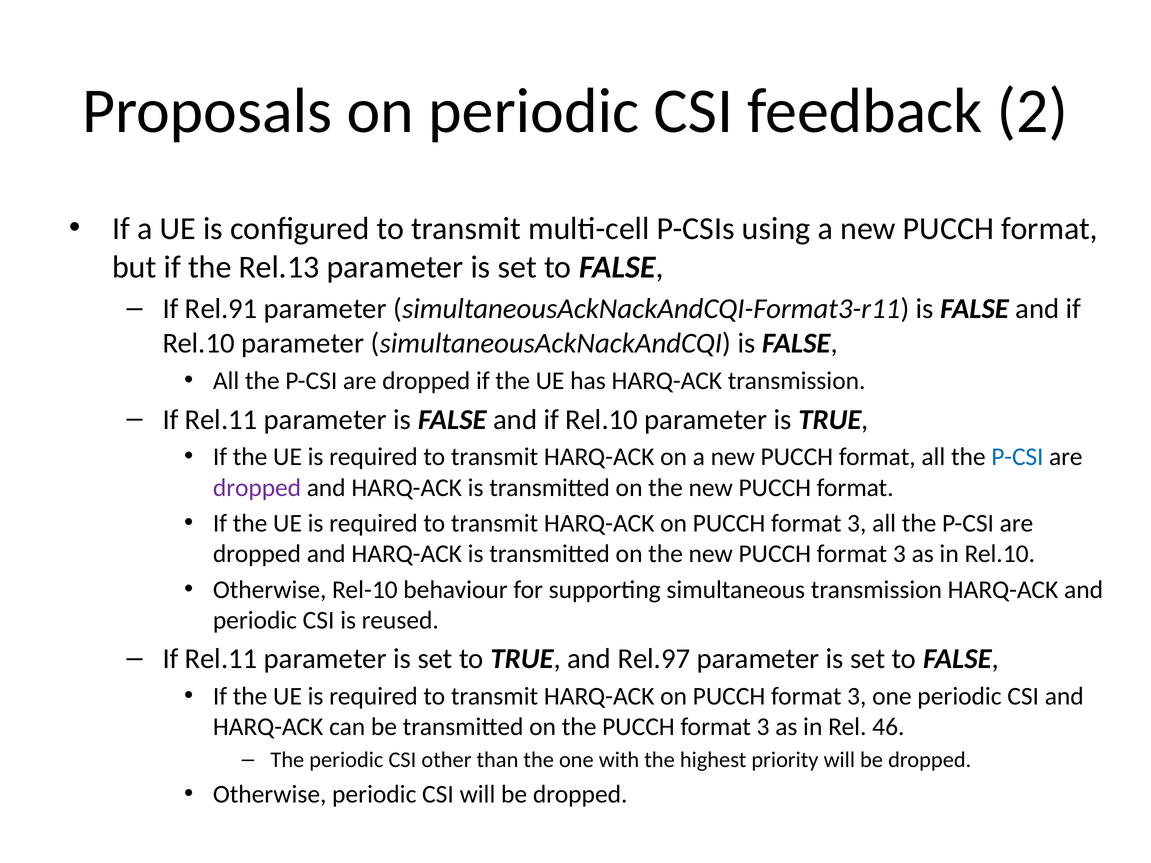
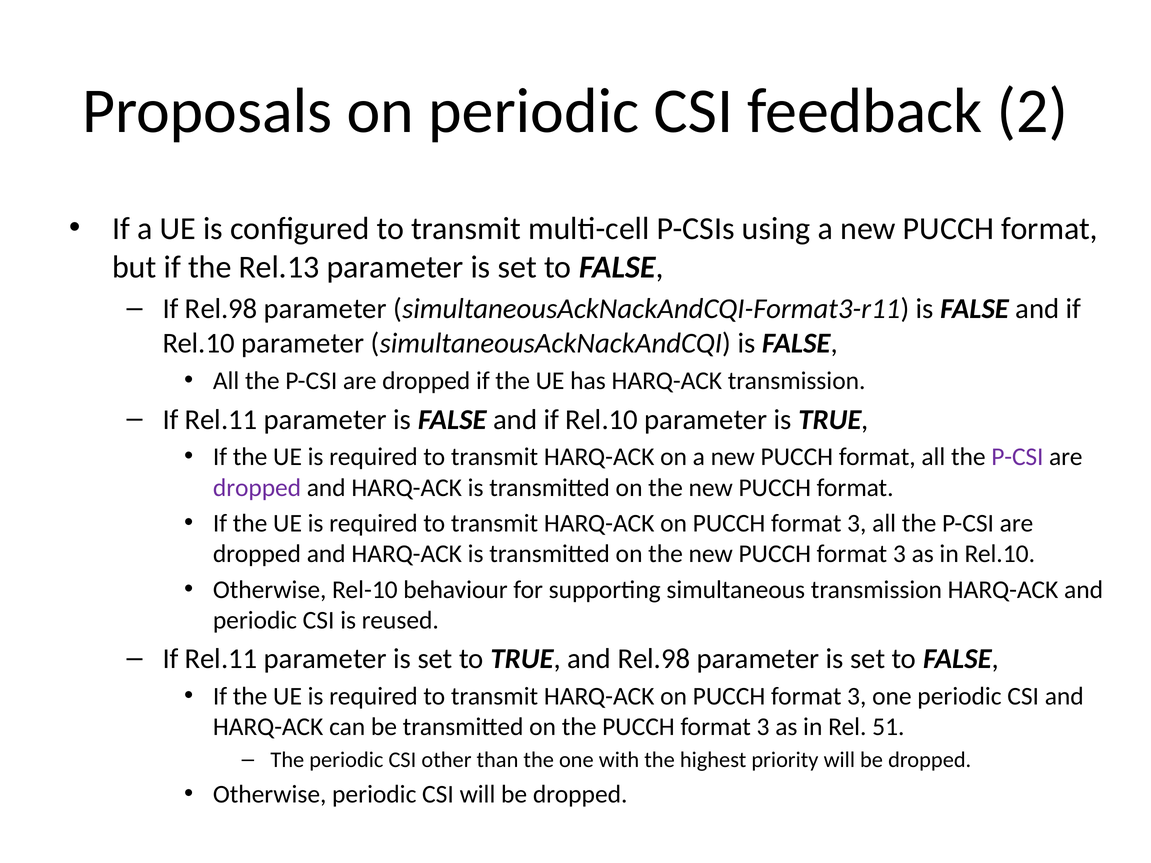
If Rel.91: Rel.91 -> Rel.98 (221, 309)
P-CSI colour: blue -> purple (1017, 457)
and Rel.97: Rel.97 -> Rel.98 (654, 659)
46: 46 -> 51 (888, 727)
